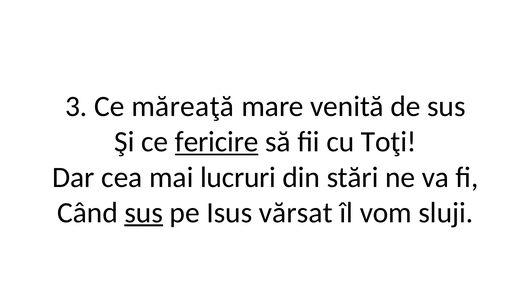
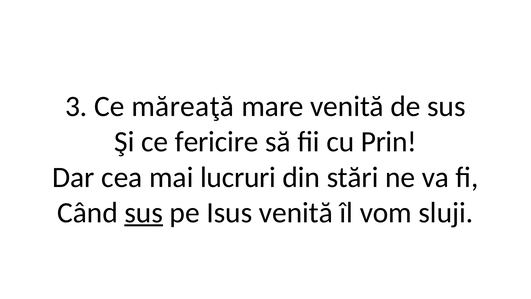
fericire underline: present -> none (217, 142)
Toţi: Toţi -> Prin (389, 142)
Isus vărsat: vărsat -> venită (296, 212)
